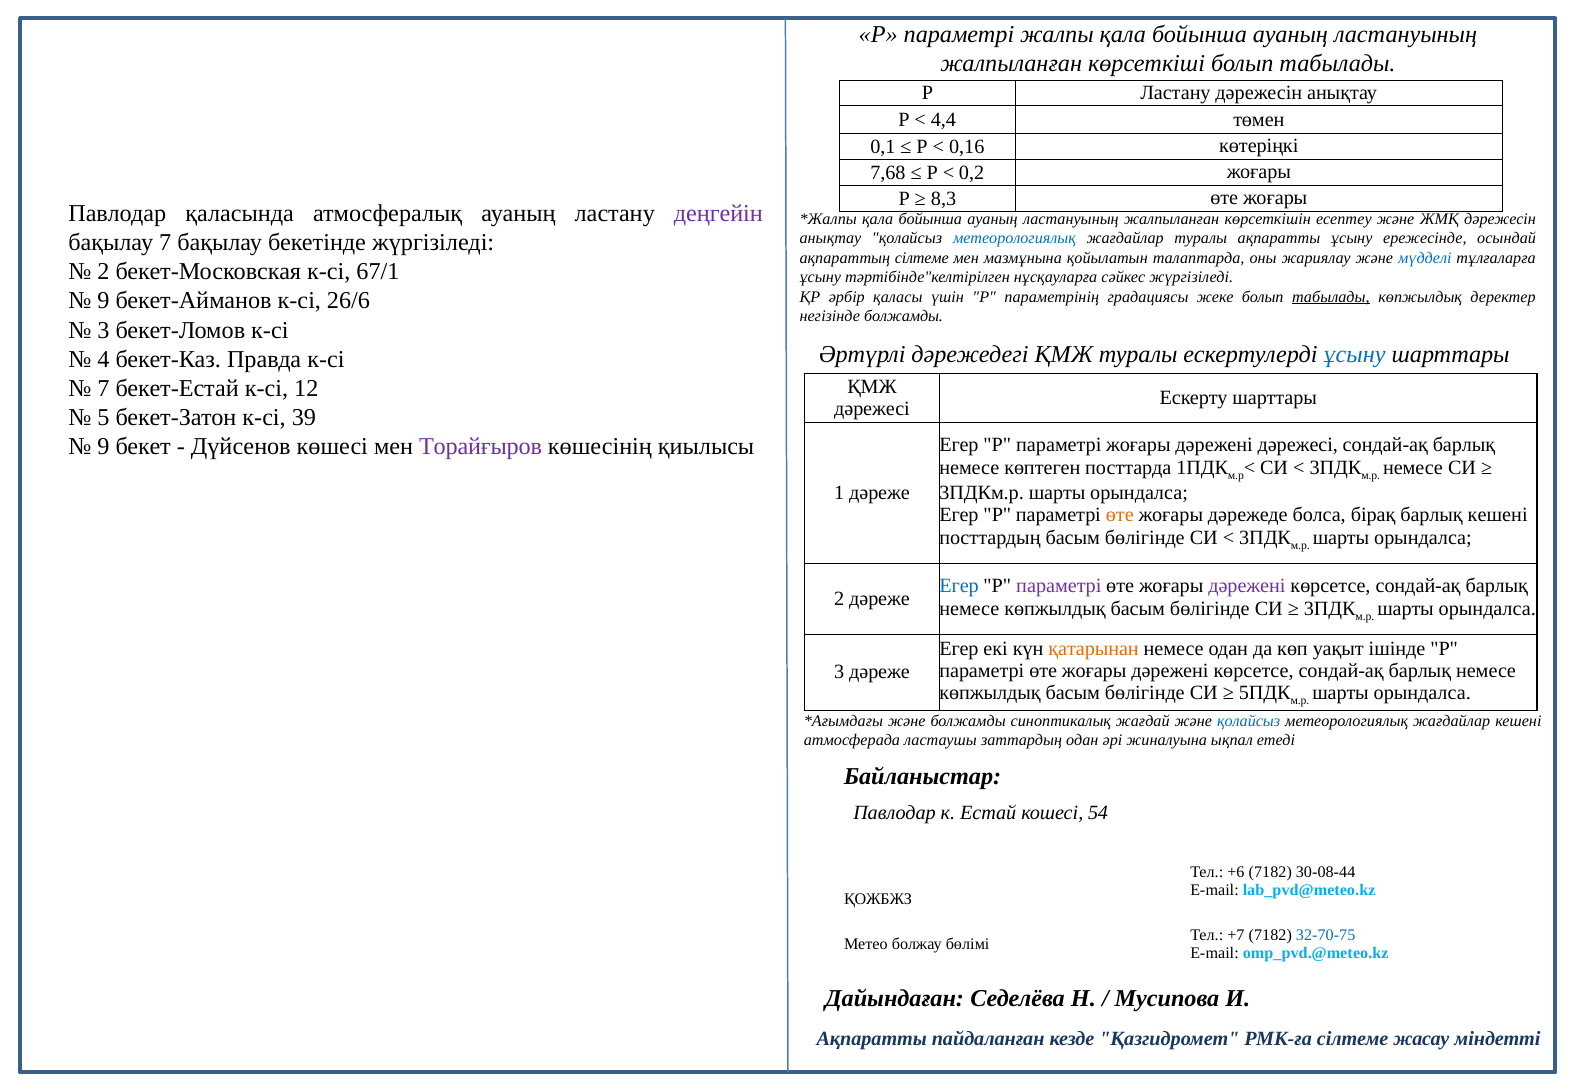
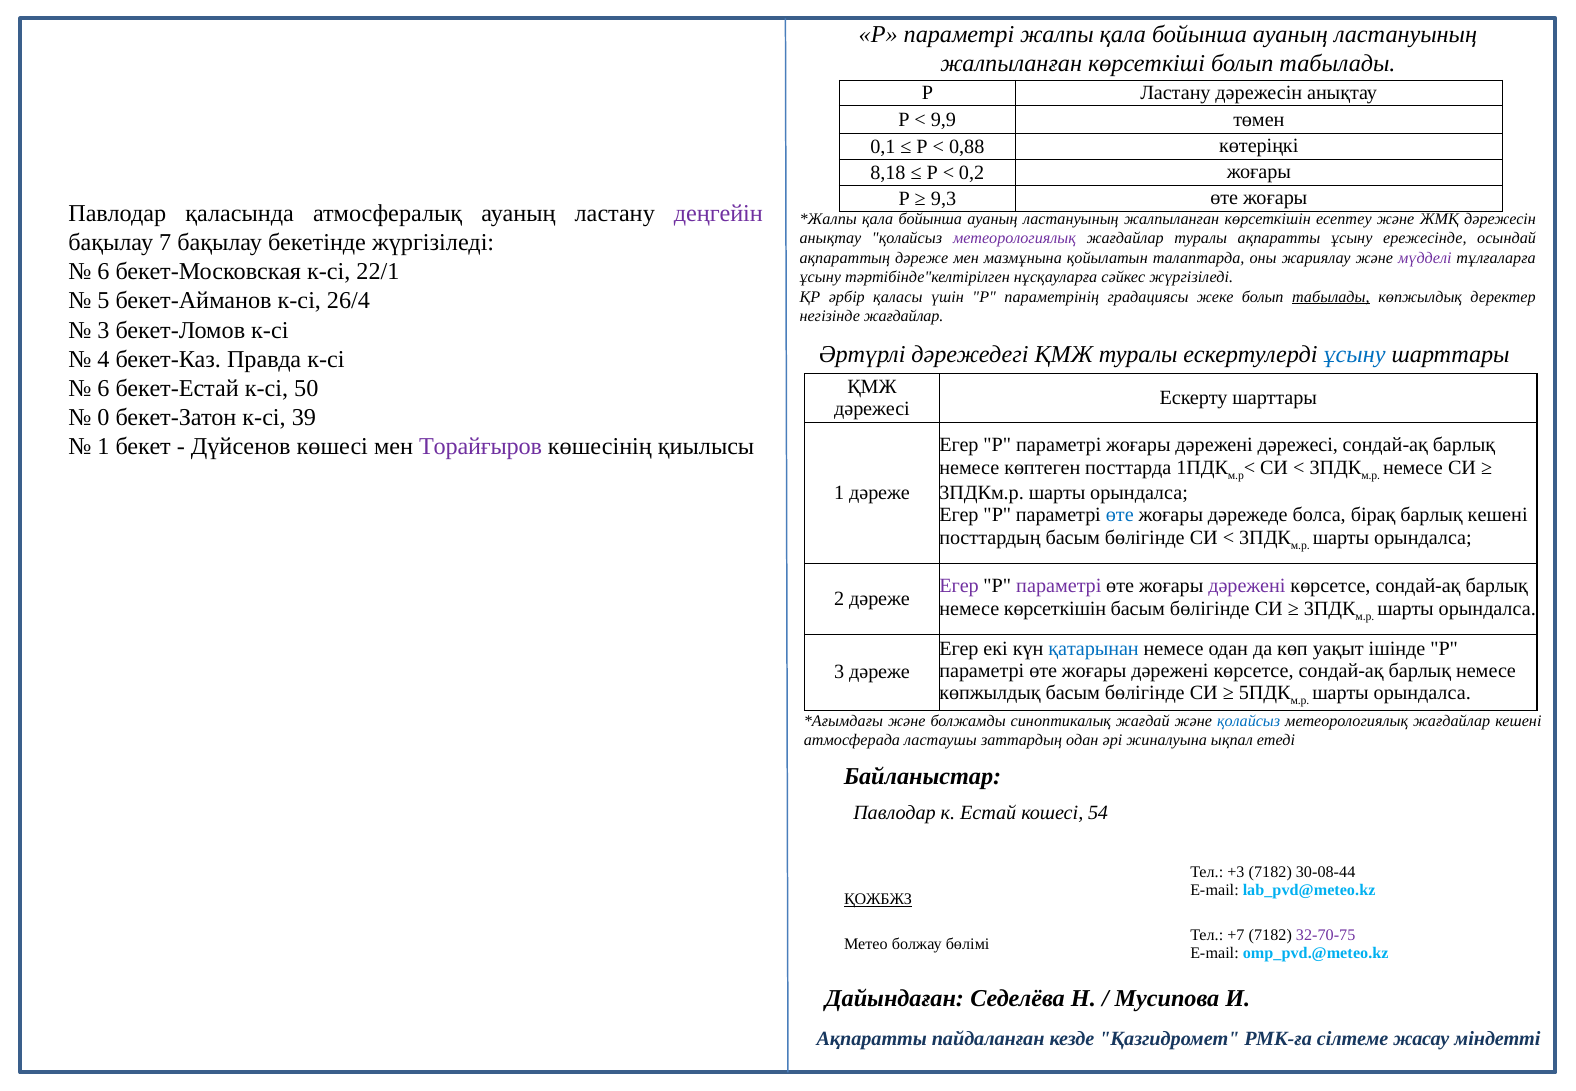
4,4: 4,4 -> 9,9 (943, 120)
0,16: 0,16 -> 0,88 (967, 147)
7,68: 7,68 -> 8,18 (888, 173)
8,3: 8,3 -> 9,3 (944, 199)
метеорологиялық colour: blue -> purple (1014, 239)
ақпараттың сілтеме: сілтеме -> дәреже (922, 258)
мүдделі colour: blue -> purple (1425, 258)
2: 2 -> 6 (104, 272)
67/1: 67/1 -> 22/1 (378, 272)
9: 9 -> 5 (104, 301)
26/6: 26/6 -> 26/4 (348, 301)
негізінде болжамды: болжамды -> жағдайлар (904, 316)
7: 7 -> 6 (104, 388)
12: 12 -> 50 (306, 388)
5: 5 -> 0 (104, 417)
9: 9 -> 1 (104, 446)
өте colour: orange -> blue (1120, 515)
Егер colour: blue -> purple (959, 586)
көпжылдық: көпжылдық -> көрсеткішін (1055, 608)
қатарынан colour: orange -> blue (1094, 648)
+6: +6 -> +3 (1236, 872)
ҚОЖБЖЗ underline: none -> present (878, 899)
32-70-75 colour: blue -> purple (1326, 935)
